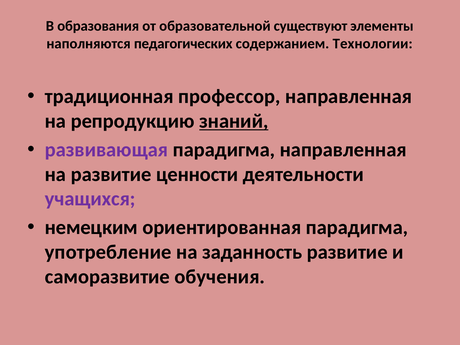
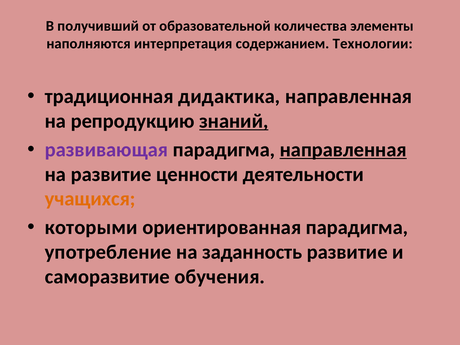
образования: образования -> получивший (98, 26)
существуют: существуют -> количества (310, 26)
педагогических: педагогических -> интерпретация (183, 44)
профессор: профессор -> дидактика (229, 97)
направленная underline: none -> present (343, 150)
учащихся colour: purple -> orange (90, 199)
немецким: немецким -> которыми (91, 227)
